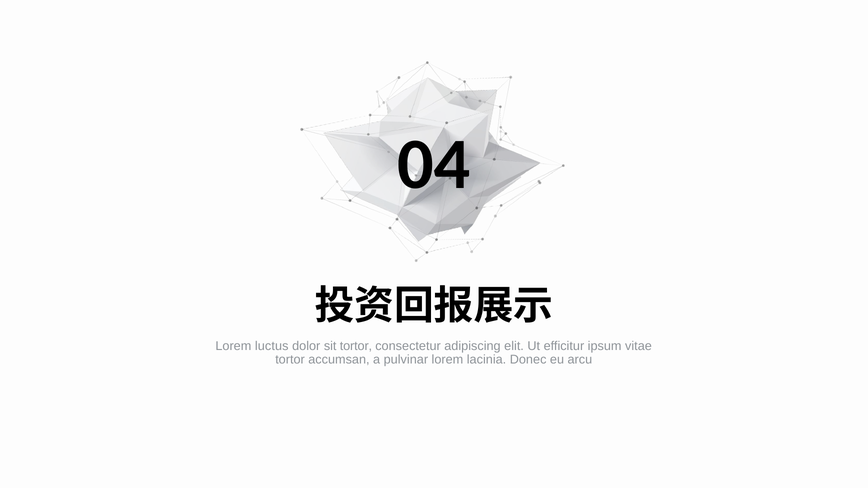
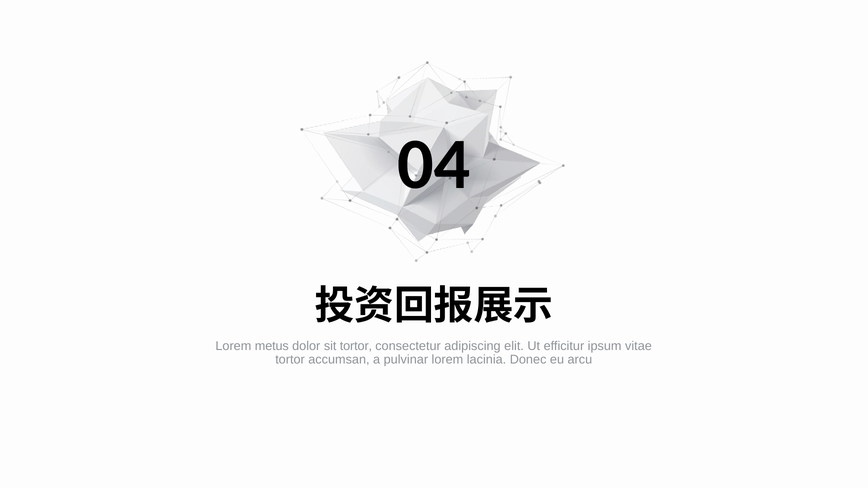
luctus: luctus -> metus (272, 346)
